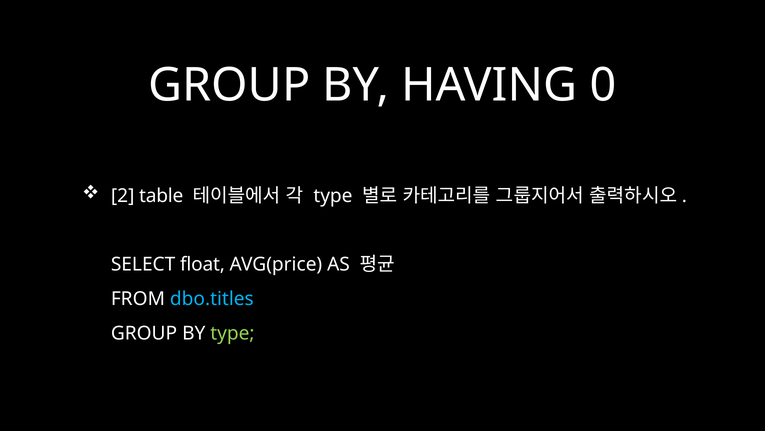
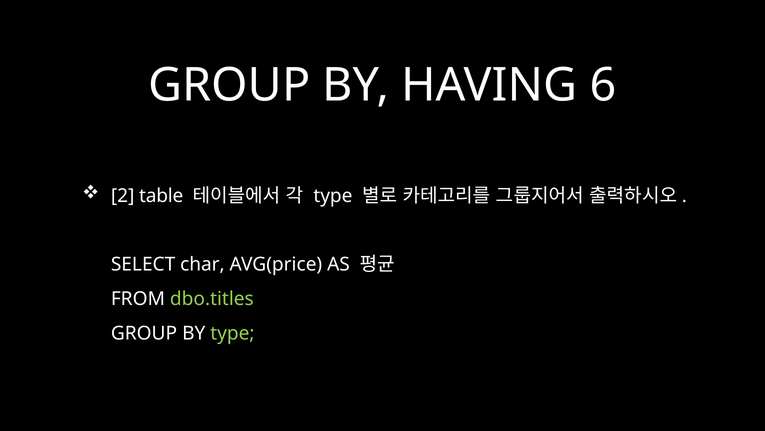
0: 0 -> 6 (603, 85)
float: float -> char (202, 264)
dbo.titles colour: light blue -> light green (212, 299)
